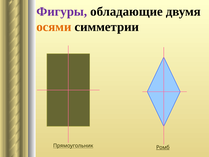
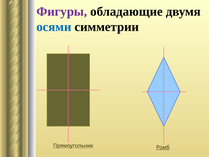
осями colour: orange -> blue (54, 27)
